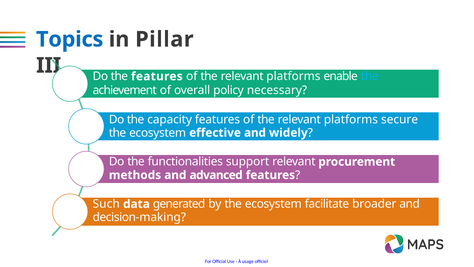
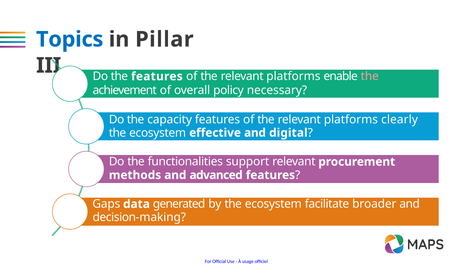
the colour: light blue -> pink (370, 76)
secure: secure -> clearly (400, 119)
widely: widely -> digital (288, 133)
Such: Such -> Gaps (106, 204)
